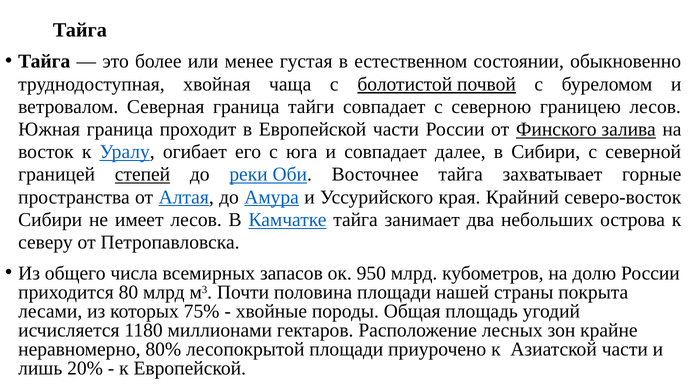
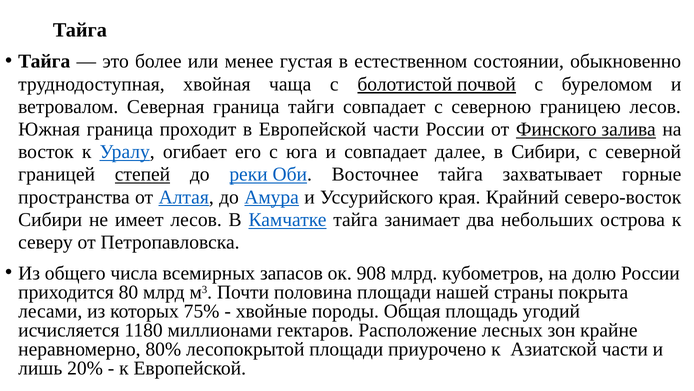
950: 950 -> 908 (371, 273)
